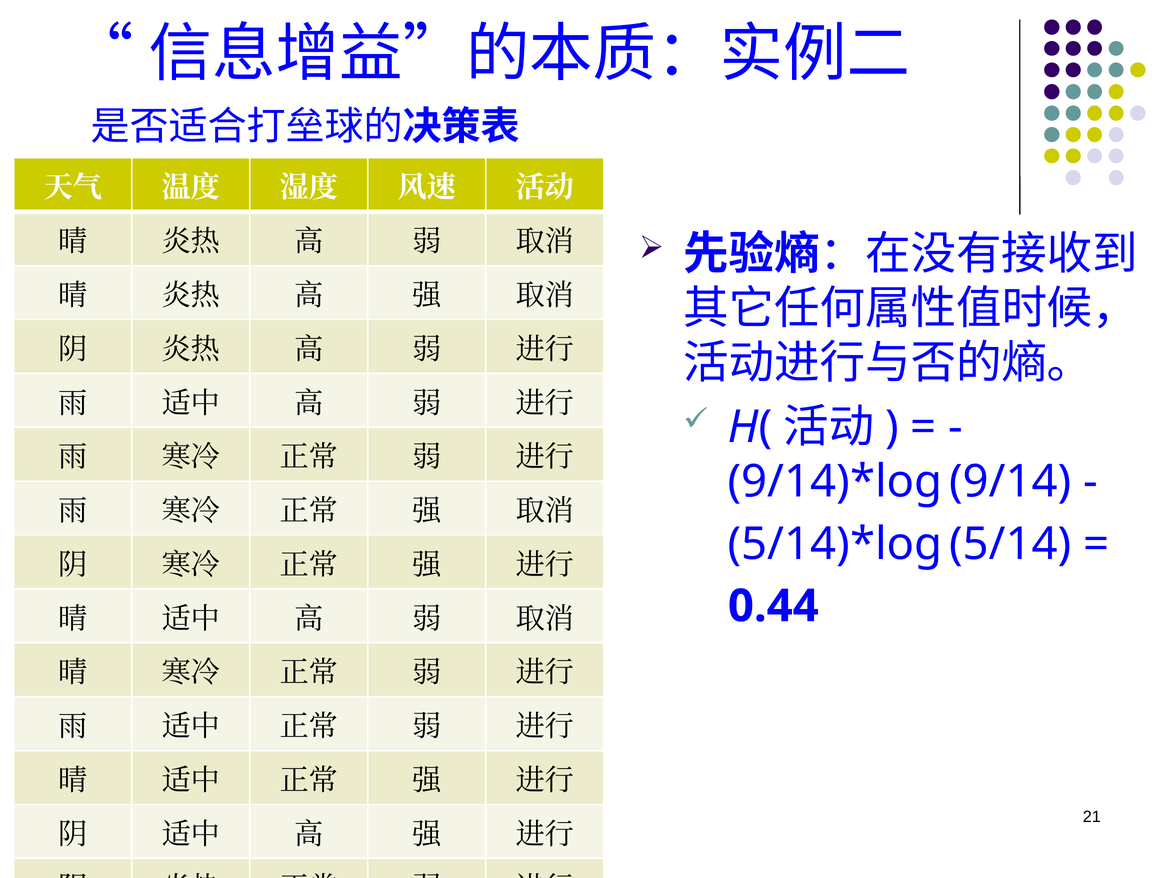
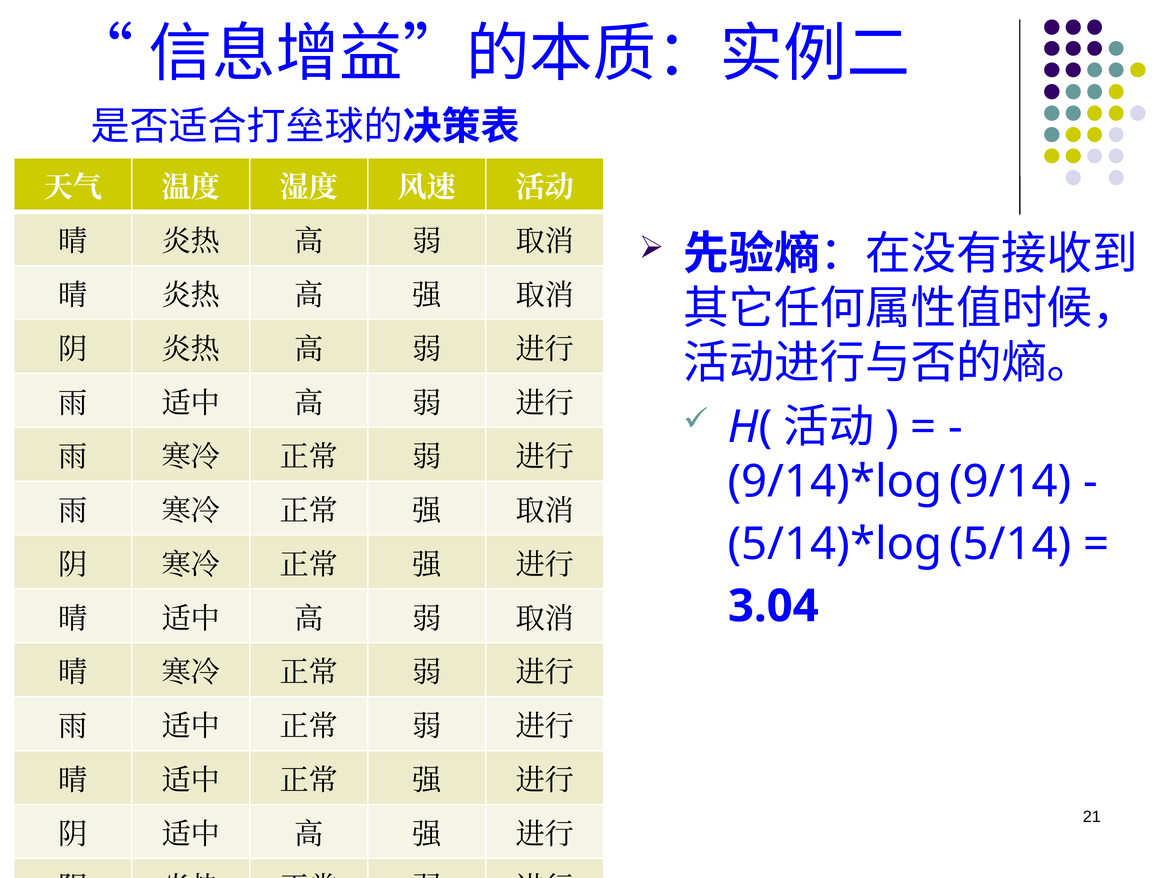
0.44: 0.44 -> 3.04 (773, 606)
